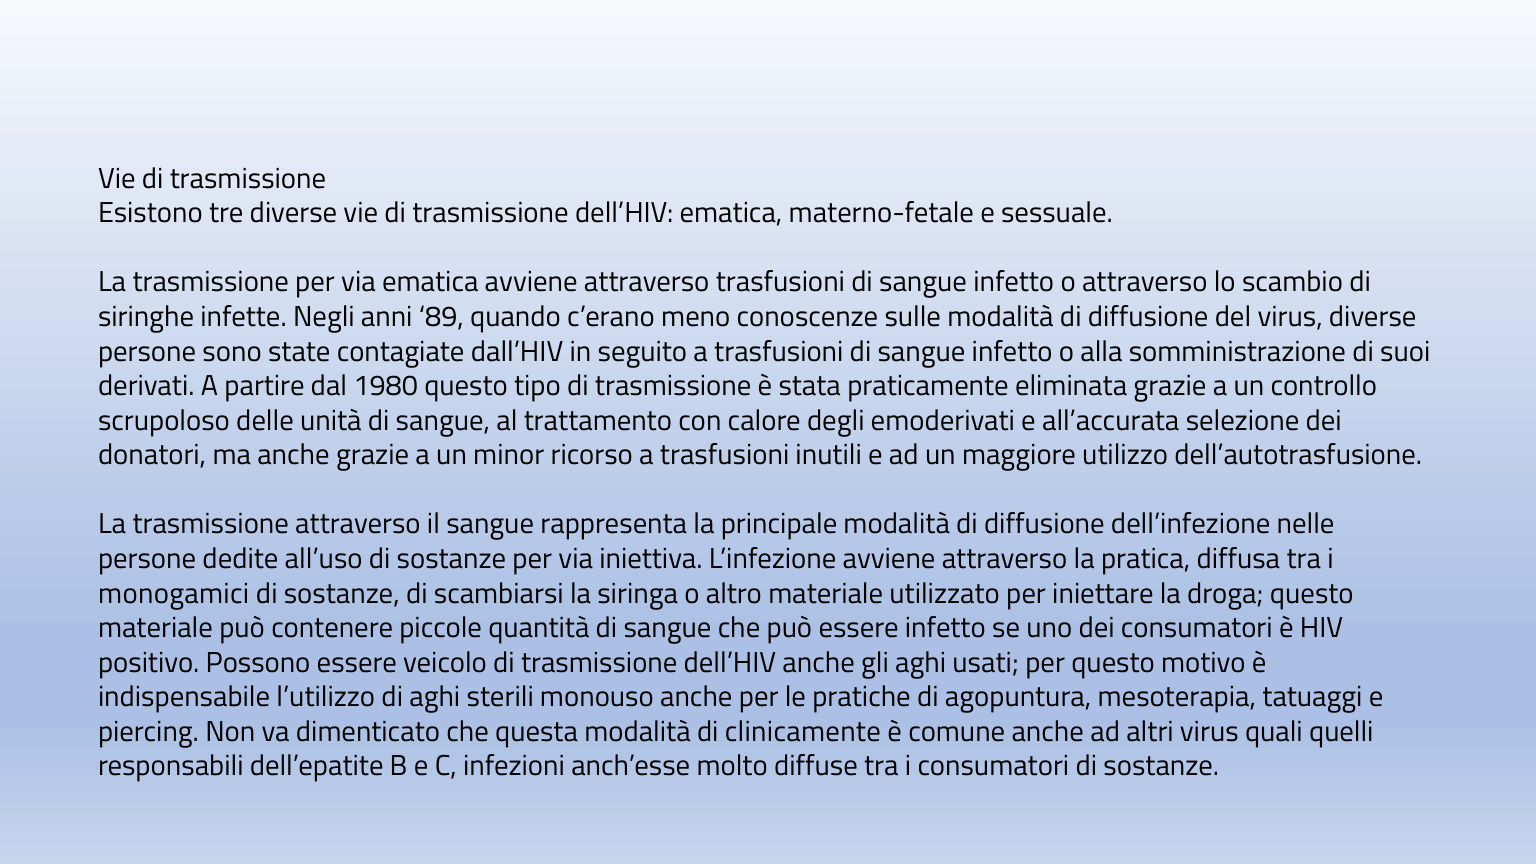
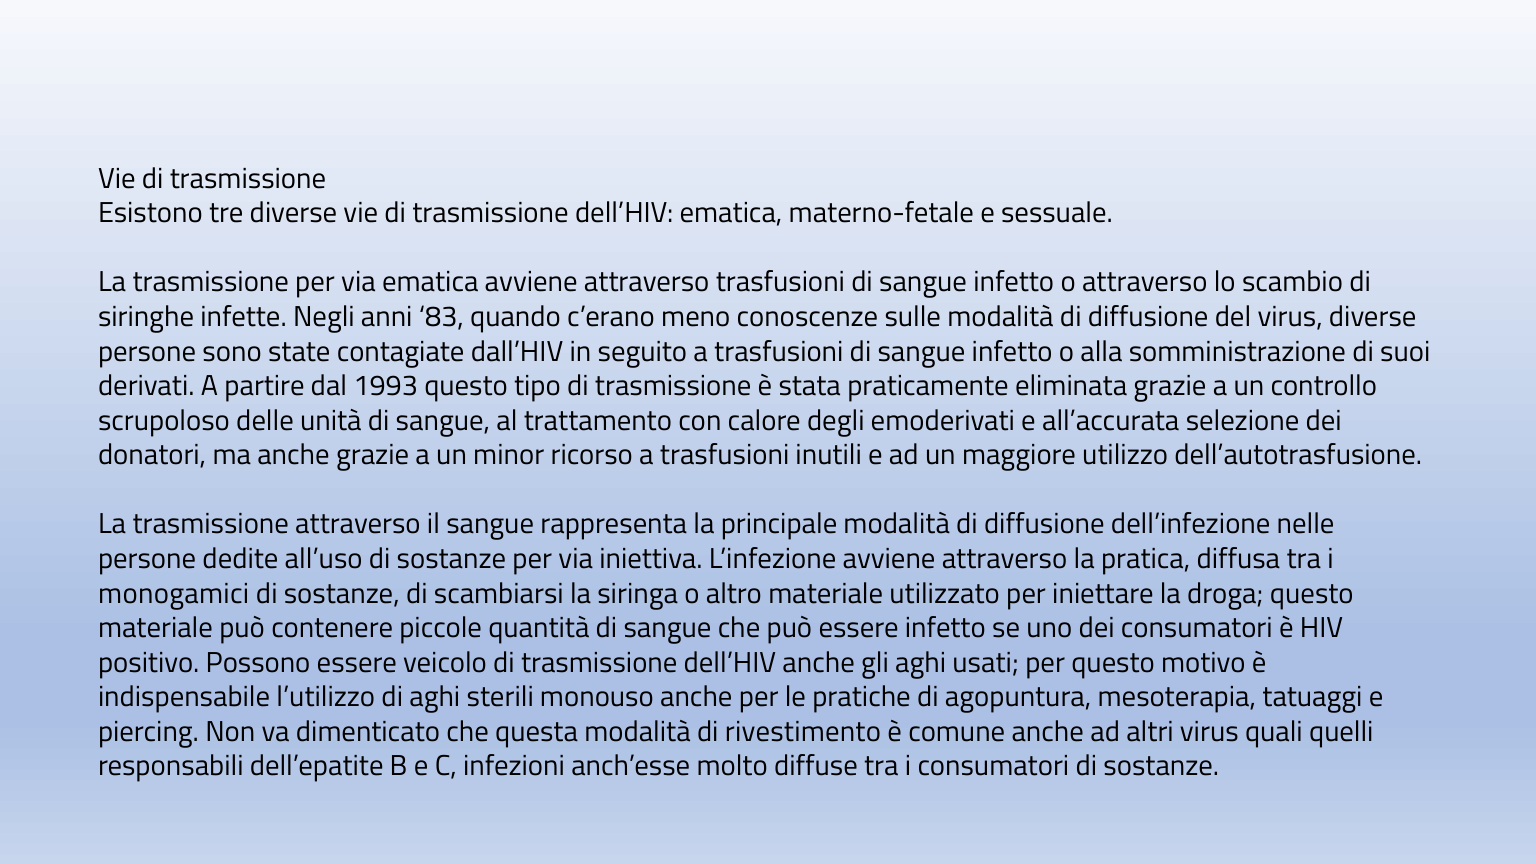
89: 89 -> 83 (441, 317)
1980: 1980 -> 1993 (386, 386)
clinicamente: clinicamente -> rivestimento (803, 732)
